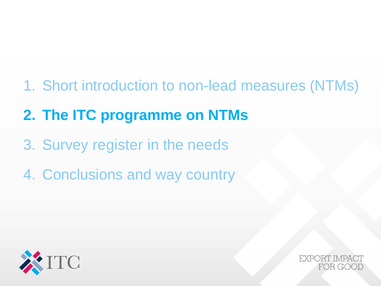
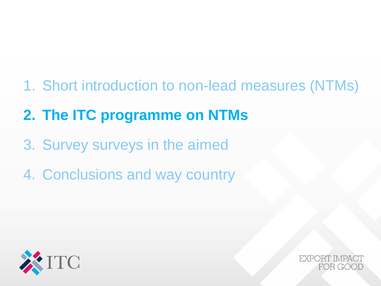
register: register -> surveys (118, 145)
needs: needs -> aimed (208, 145)
